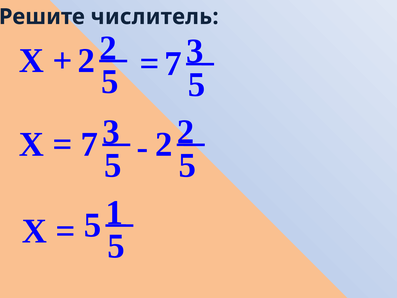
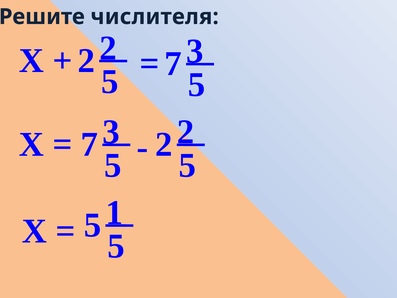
числитель: числитель -> числителя (155, 17)
